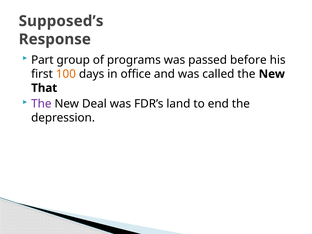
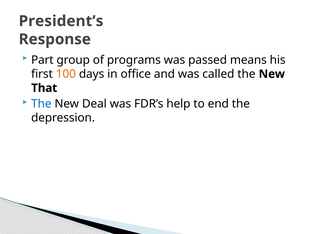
Supposed’s: Supposed’s -> President’s (61, 21)
before: before -> means (248, 60)
The colour: purple -> blue (41, 104)
land: land -> help (178, 104)
